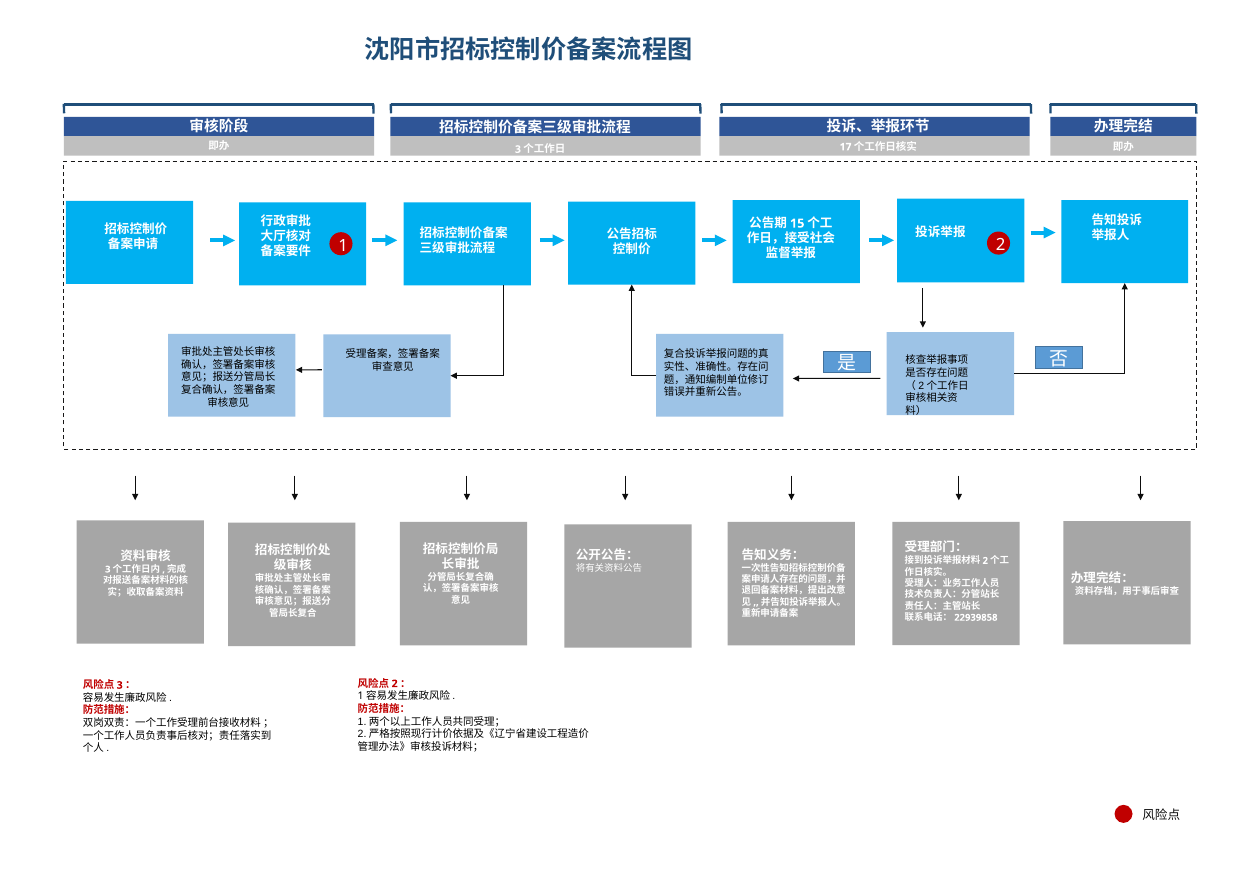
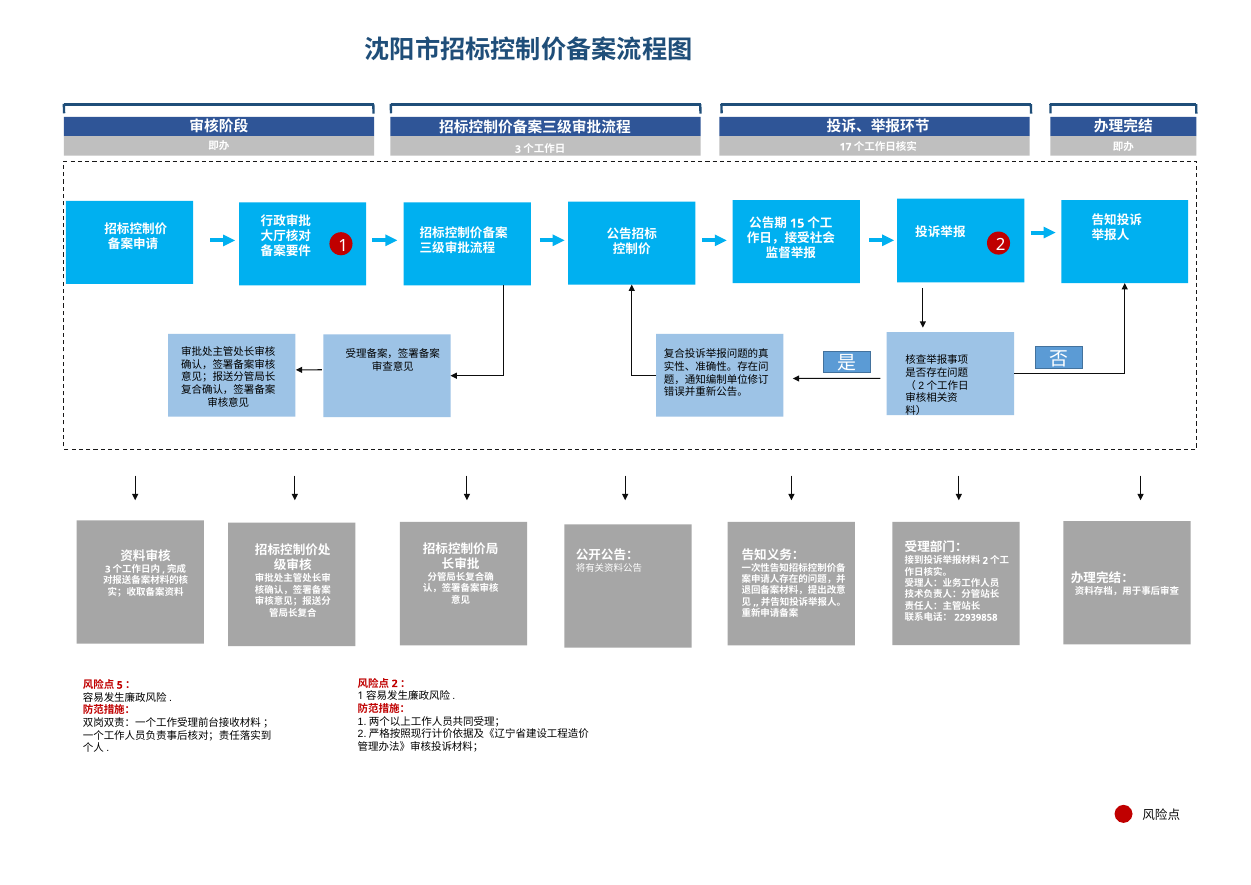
3: 3 -> 5 (120, 685)
